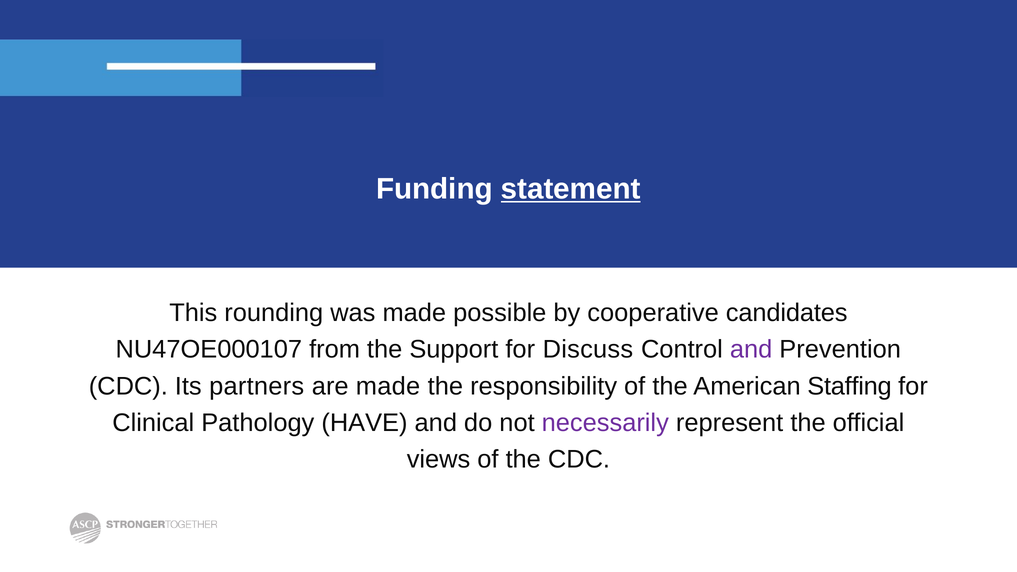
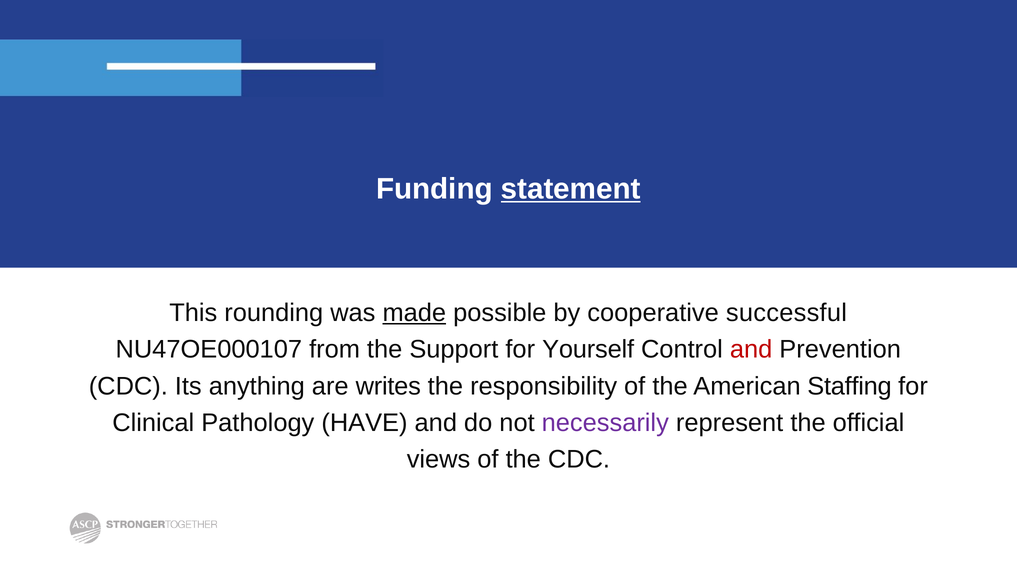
made underline: none -> present (414, 313)
candidates: candidates -> successful (786, 313)
Discuss: Discuss -> Yourself (588, 350)
and colour: purple -> red (751, 350)
partners: partners -> anything (257, 386)
are made: made -> writes (388, 386)
